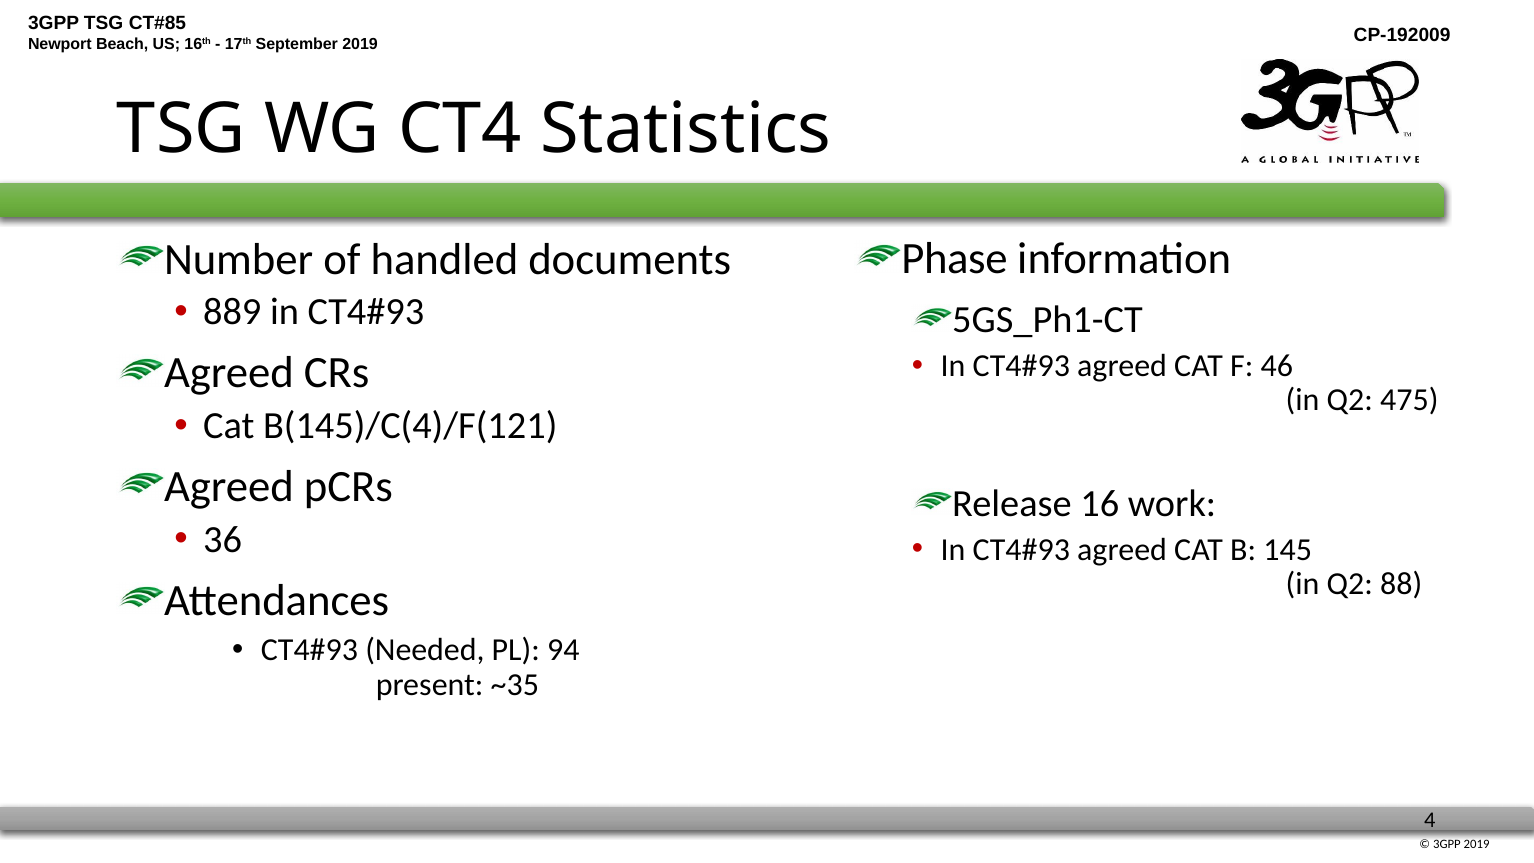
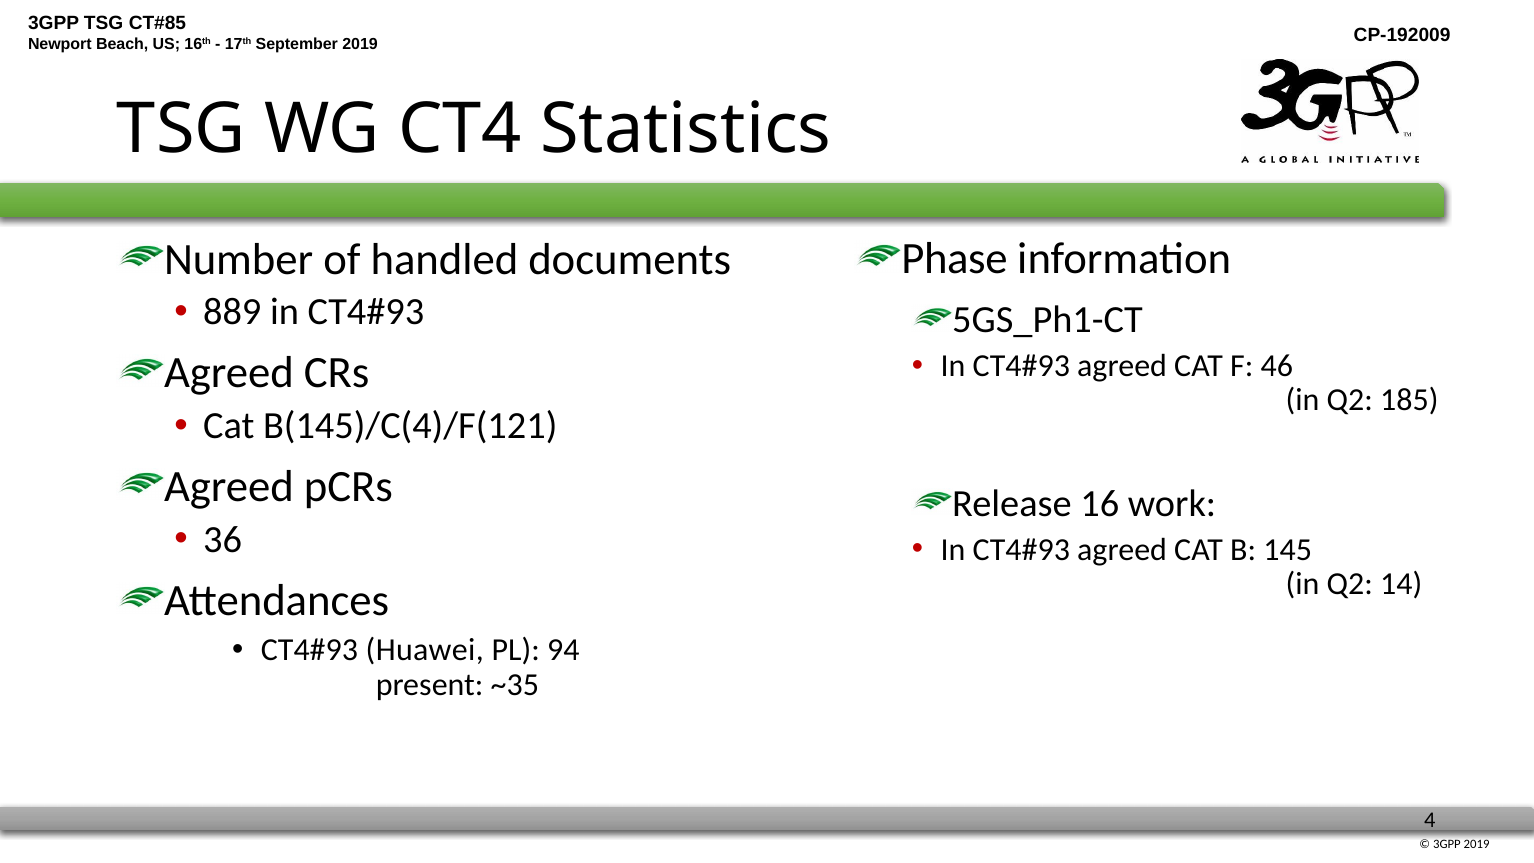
475: 475 -> 185 (1409, 400)
88: 88 -> 14 (1401, 584)
Needed: Needed -> Huawei (425, 650)
